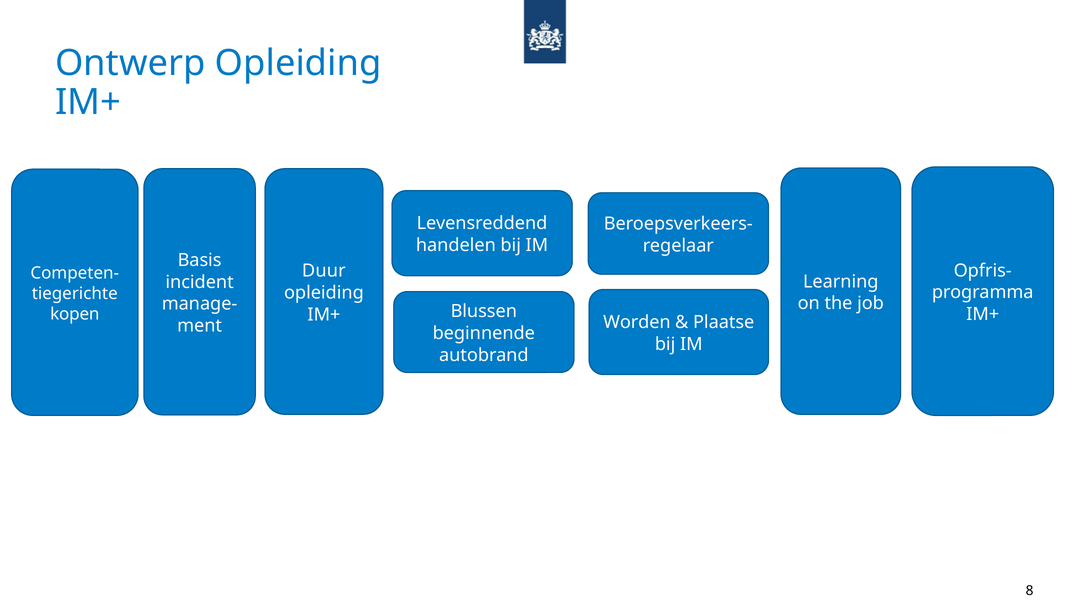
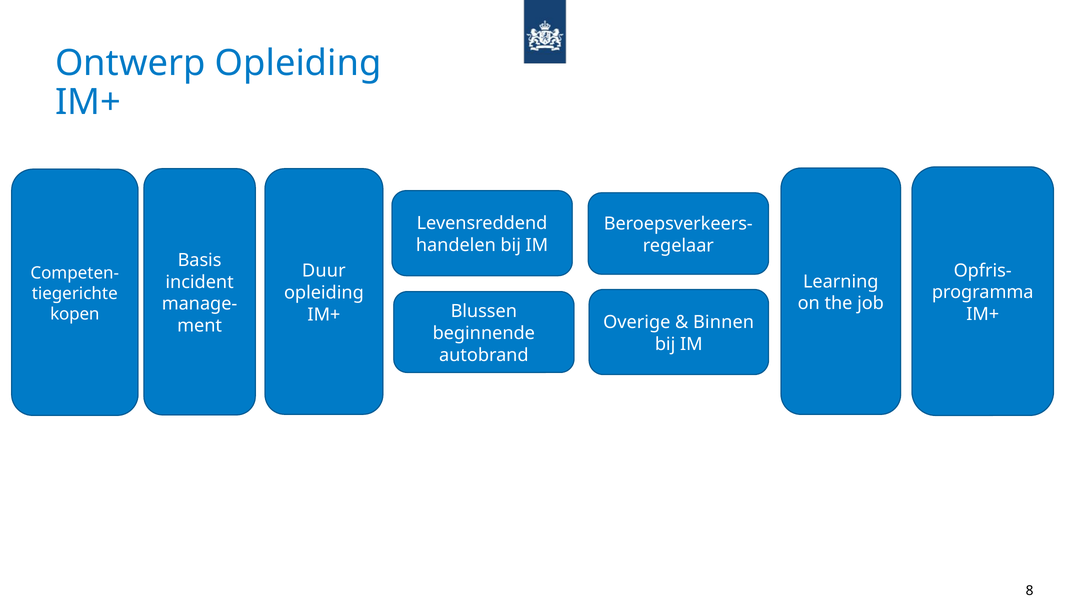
Worden: Worden -> Overige (637, 322)
Plaatse: Plaatse -> Binnen (724, 322)
